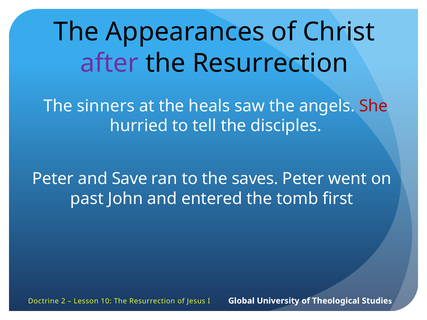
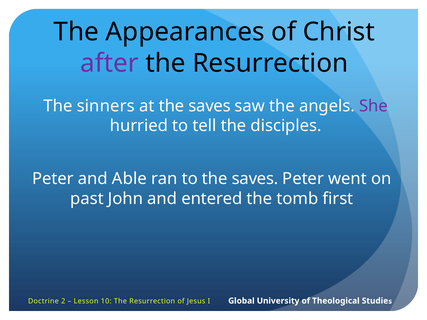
at the heals: heals -> saves (210, 106)
She colour: red -> purple (374, 106)
Save: Save -> Able (129, 179)
